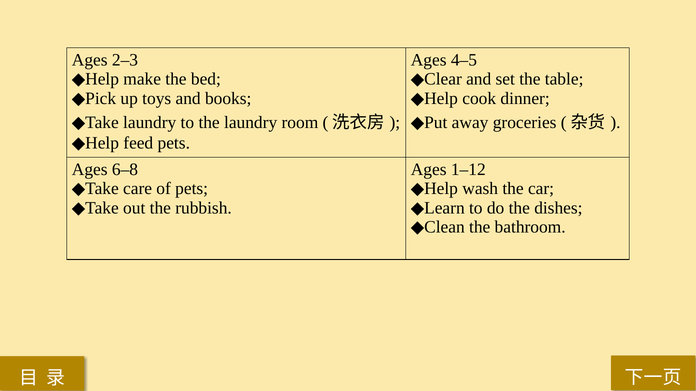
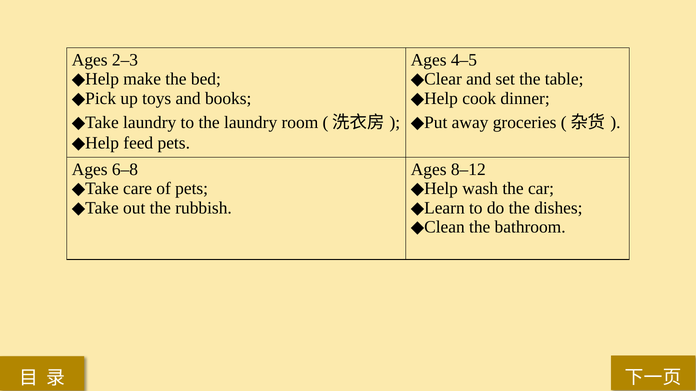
1–12: 1–12 -> 8–12 (468, 170)
